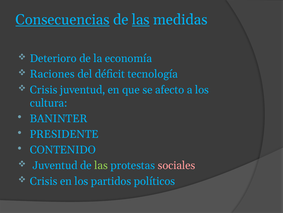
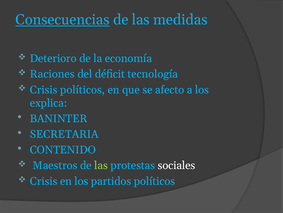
las underline: present -> none (141, 20)
Crisis juventud: juventud -> políticos (82, 89)
cultura: cultura -> explica (49, 103)
PRESIDENTE: PRESIDENTE -> SECRETARIA (64, 134)
Juventud: Juventud -> Maestros (55, 165)
sociales colour: pink -> white (177, 165)
